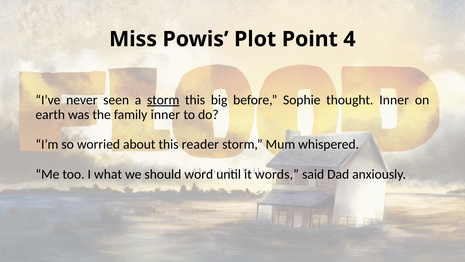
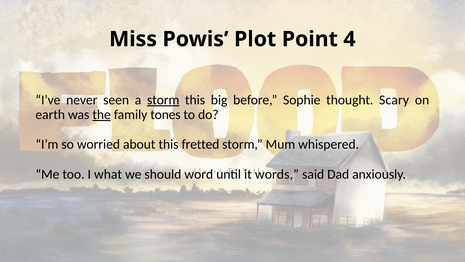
thought Inner: Inner -> Scary (394, 100)
the underline: none -> present (102, 114)
family inner: inner -> tones (165, 114)
reader: reader -> fretted (200, 144)
